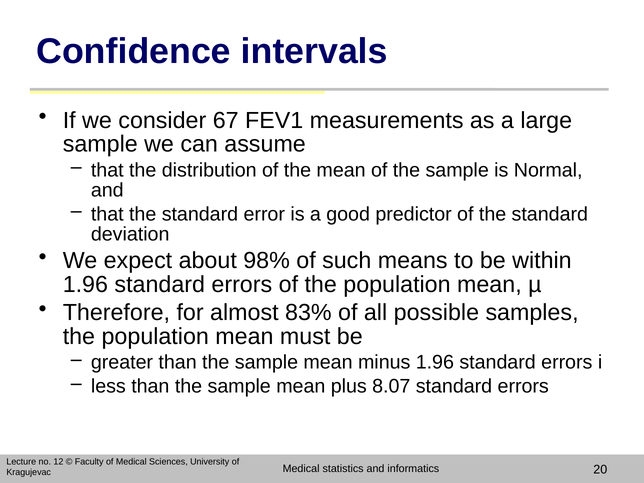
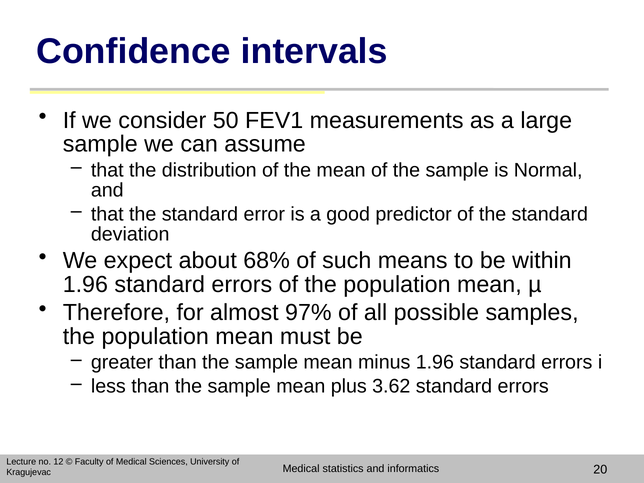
67: 67 -> 50 (226, 120)
98%: 98% -> 68% (267, 261)
83%: 83% -> 97% (308, 313)
8.07: 8.07 -> 3.62 (391, 386)
